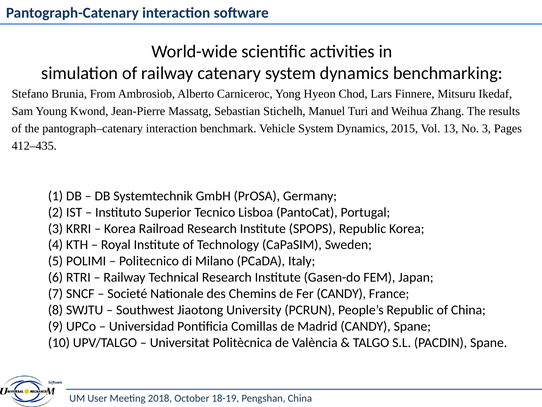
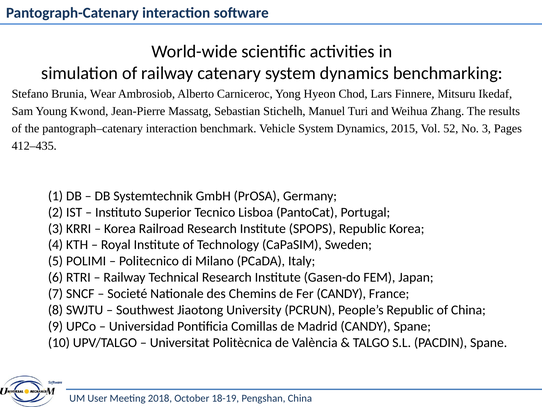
From: From -> Wear (103, 94)
13: 13 -> 52 (451, 128)
